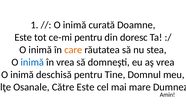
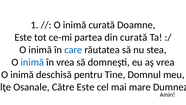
ce-mi pentru: pentru -> partea (88, 37)
din doresc: doresc -> curată (134, 37)
care colour: orange -> blue (73, 50)
